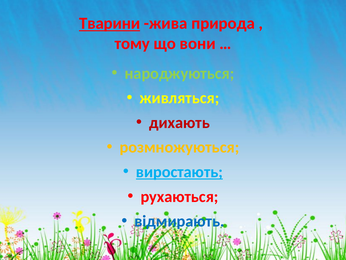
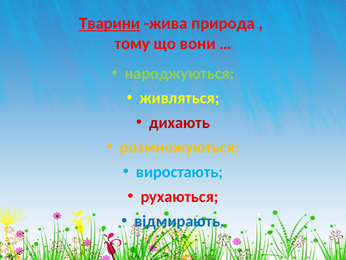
виростають underline: present -> none (179, 172)
